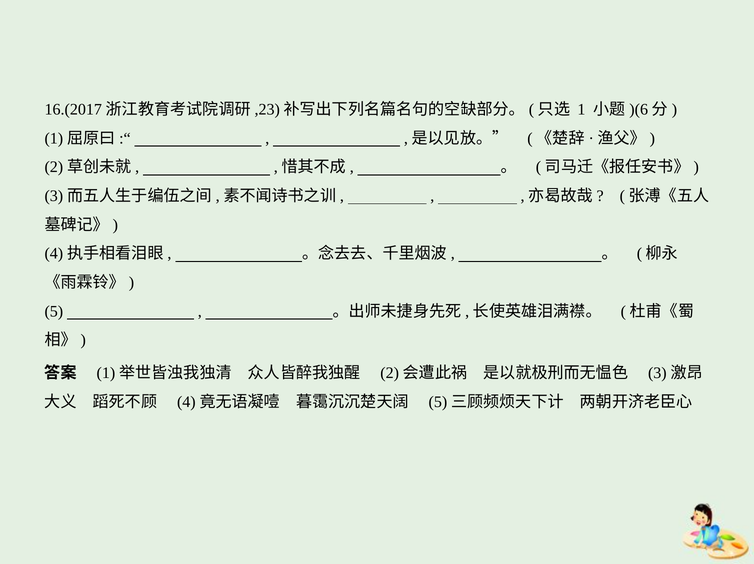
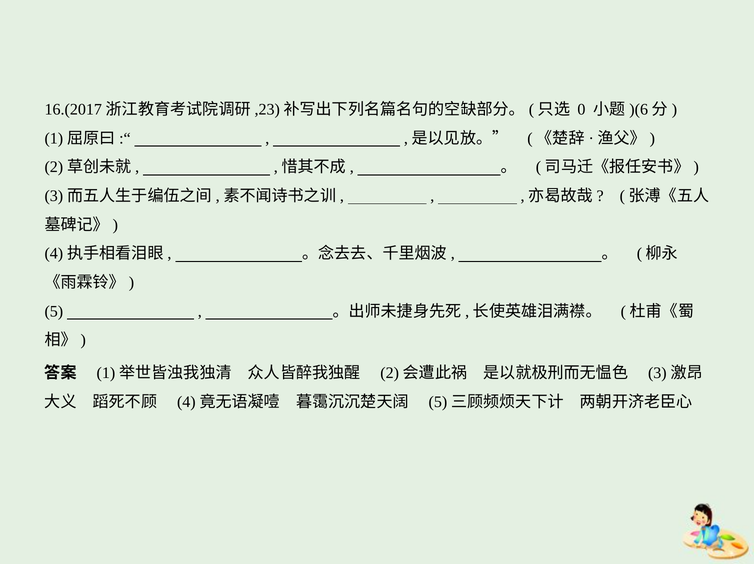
1: 1 -> 0 (581, 109)
